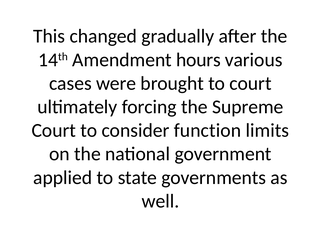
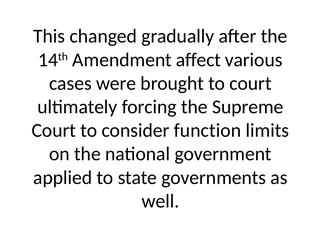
hours: hours -> affect (198, 60)
